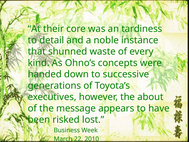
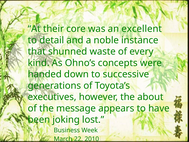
tardiness: tardiness -> excellent (142, 29)
risked: risked -> joking (66, 119)
